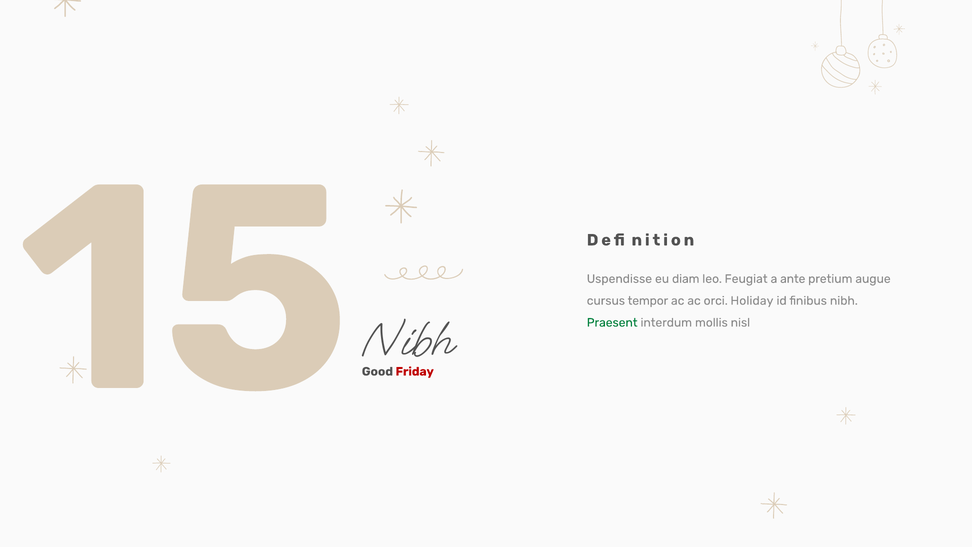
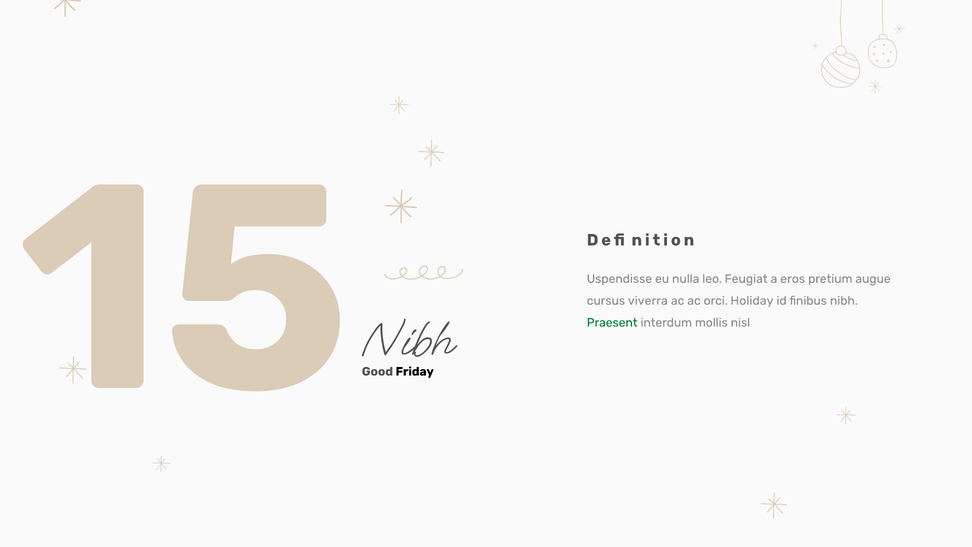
diam: diam -> nulla (686, 279)
ante: ante -> eros (793, 279)
tempor: tempor -> viverra (648, 301)
Friday colour: red -> black (415, 371)
